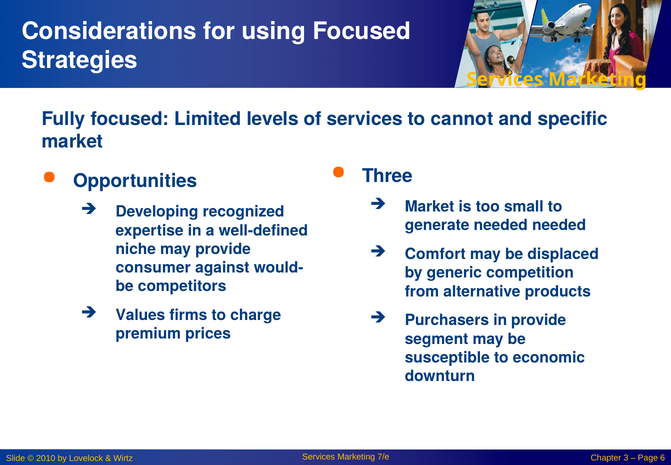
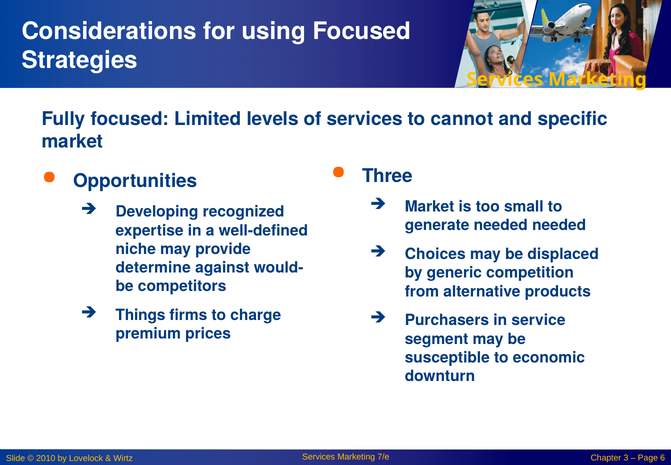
Comfort: Comfort -> Choices (435, 254)
consumer: consumer -> determine (153, 267)
Values: Values -> Things (140, 315)
in provide: provide -> service (538, 320)
